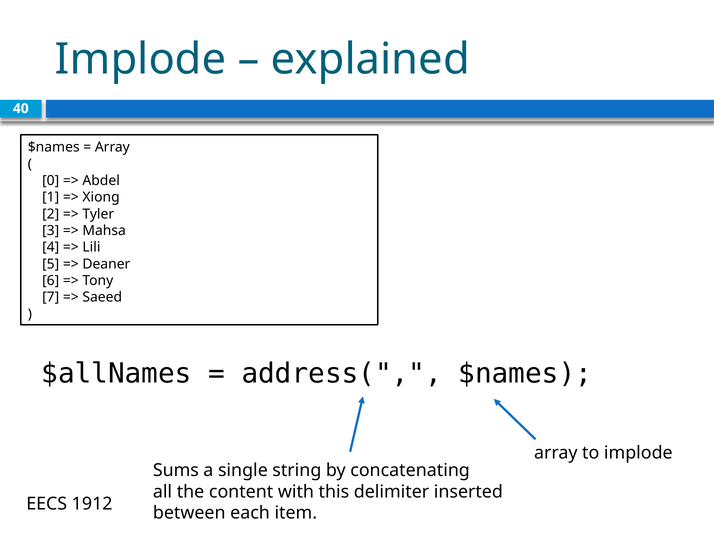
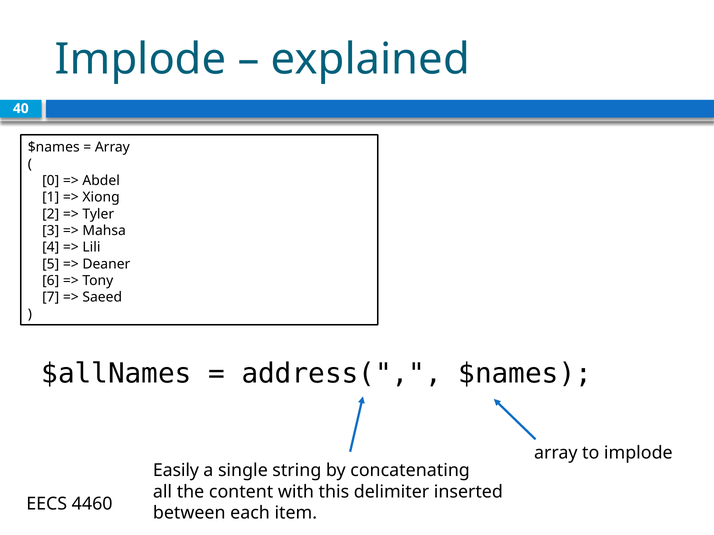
Sums: Sums -> Easily (176, 471)
1912: 1912 -> 4460 (92, 504)
